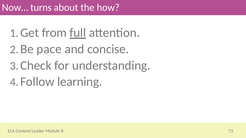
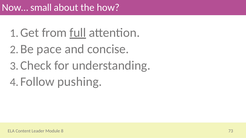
turns: turns -> small (41, 8)
learning: learning -> pushing (80, 82)
